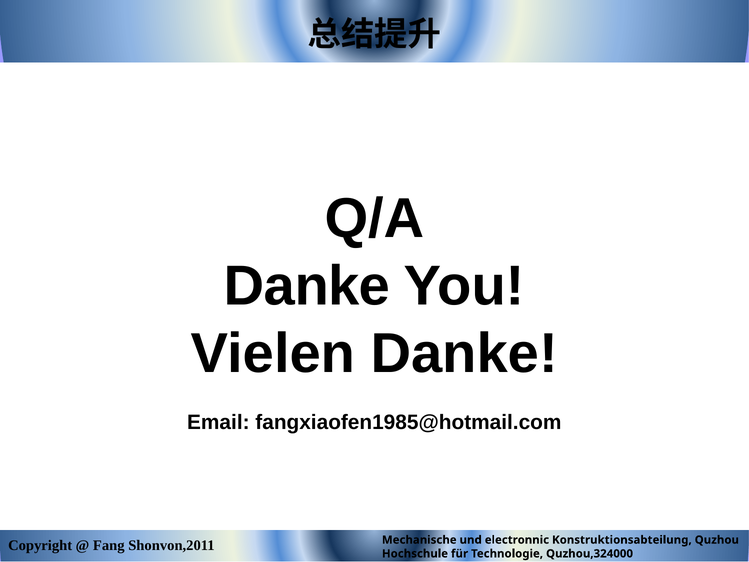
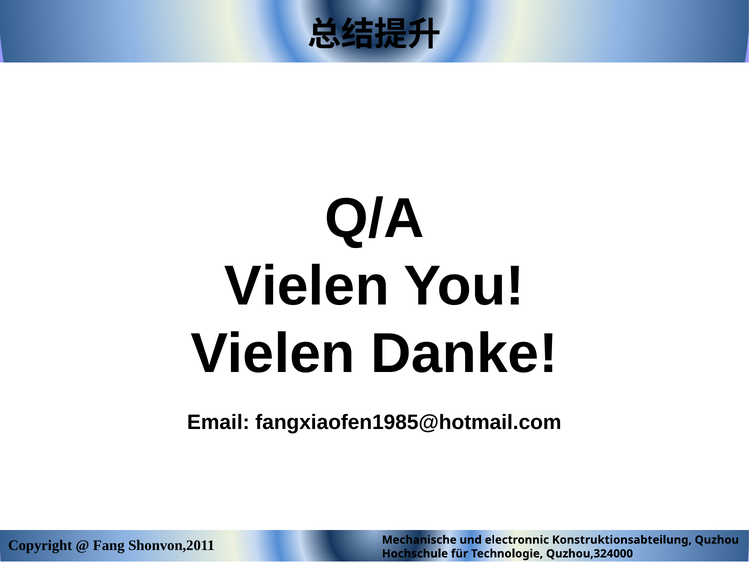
Danke: Danke -> Vielen (307, 286)
